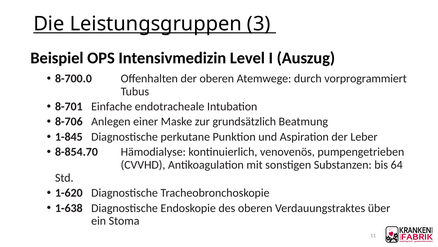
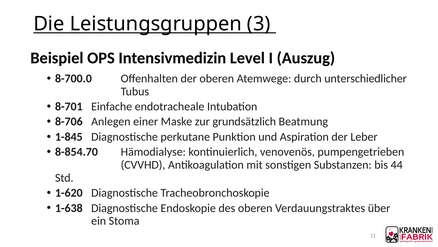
vorprogrammiert: vorprogrammiert -> unterschiedlicher (366, 78)
64: 64 -> 44 (397, 165)
